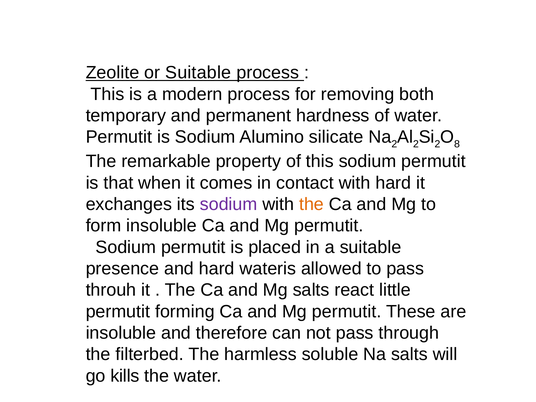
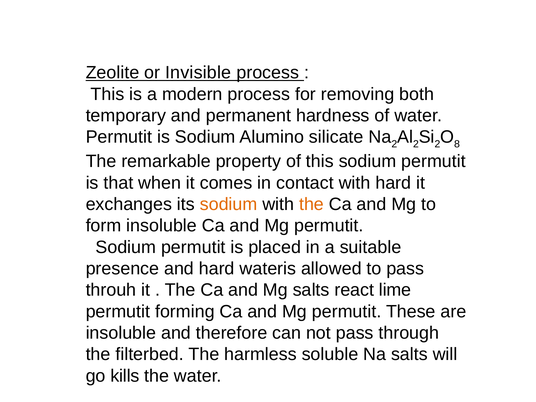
or Suitable: Suitable -> Invisible (198, 73)
sodium colour: purple -> orange (229, 204)
little: little -> lime (395, 290)
